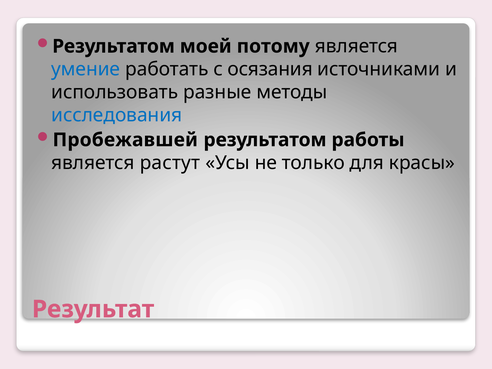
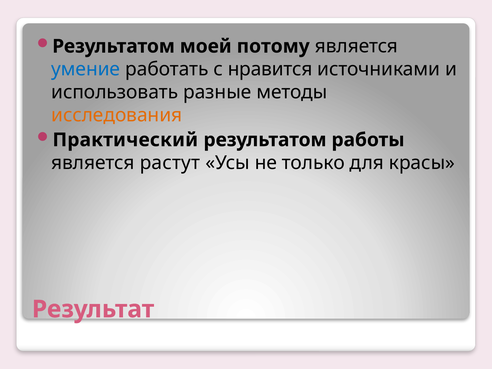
осязания: осязания -> нравится (270, 69)
исследования colour: blue -> orange (117, 115)
Пробежавшей: Пробежавшей -> Практический (125, 140)
